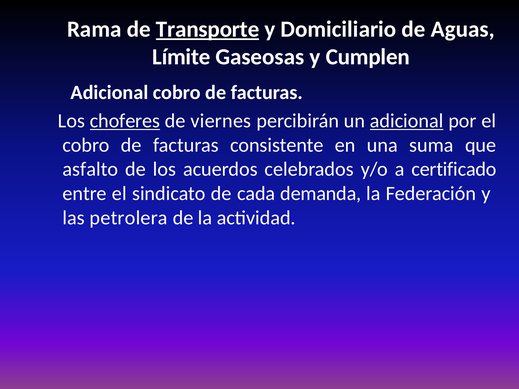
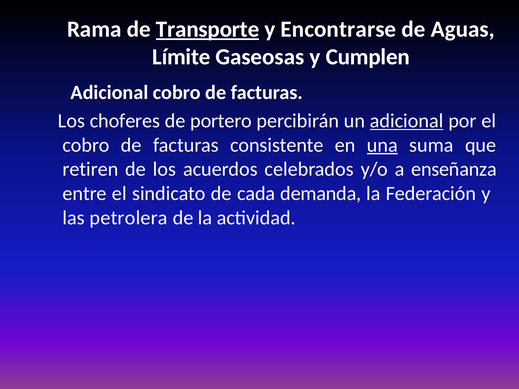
Domiciliario: Domiciliario -> Encontrarse (338, 29)
choferes underline: present -> none (125, 121)
viernes: viernes -> portero (221, 121)
una underline: none -> present (382, 145)
asfalto: asfalto -> retiren (90, 169)
certificado: certificado -> enseñanza (454, 169)
